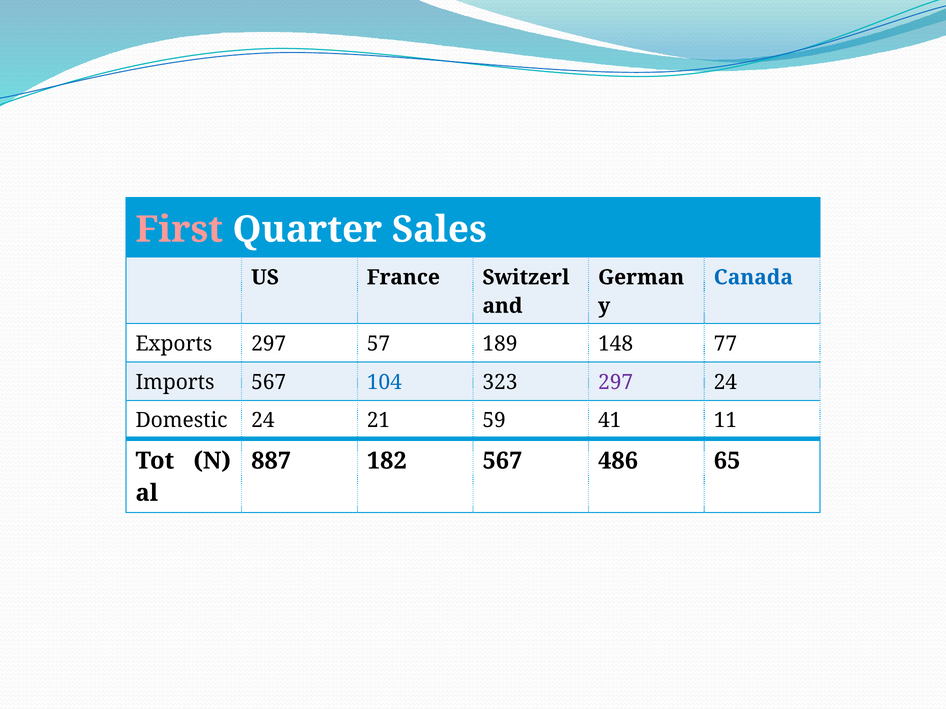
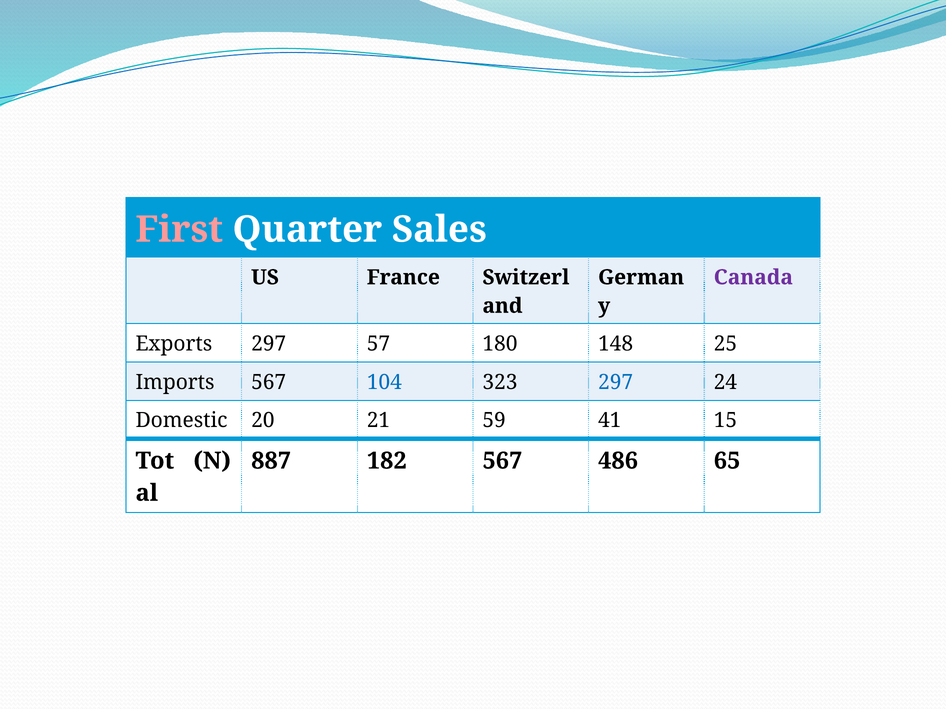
Canada colour: blue -> purple (753, 278)
189: 189 -> 180 (500, 344)
77: 77 -> 25 (725, 344)
297 colour: purple -> blue (616, 382)
Domestic 24: 24 -> 20 (263, 421)
11: 11 -> 15 (725, 421)
